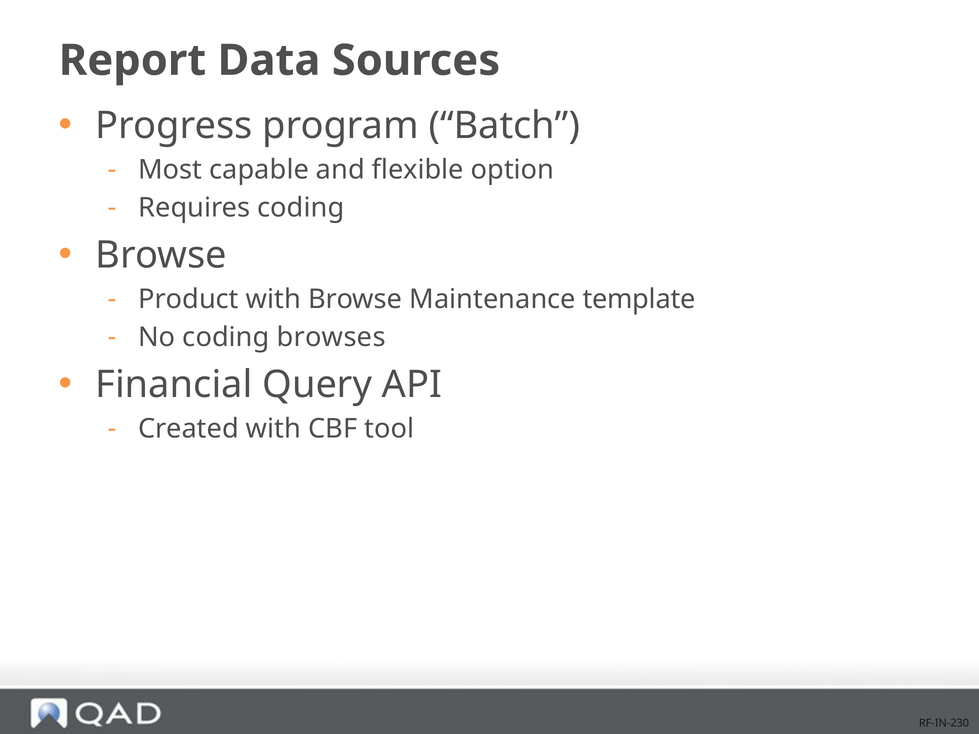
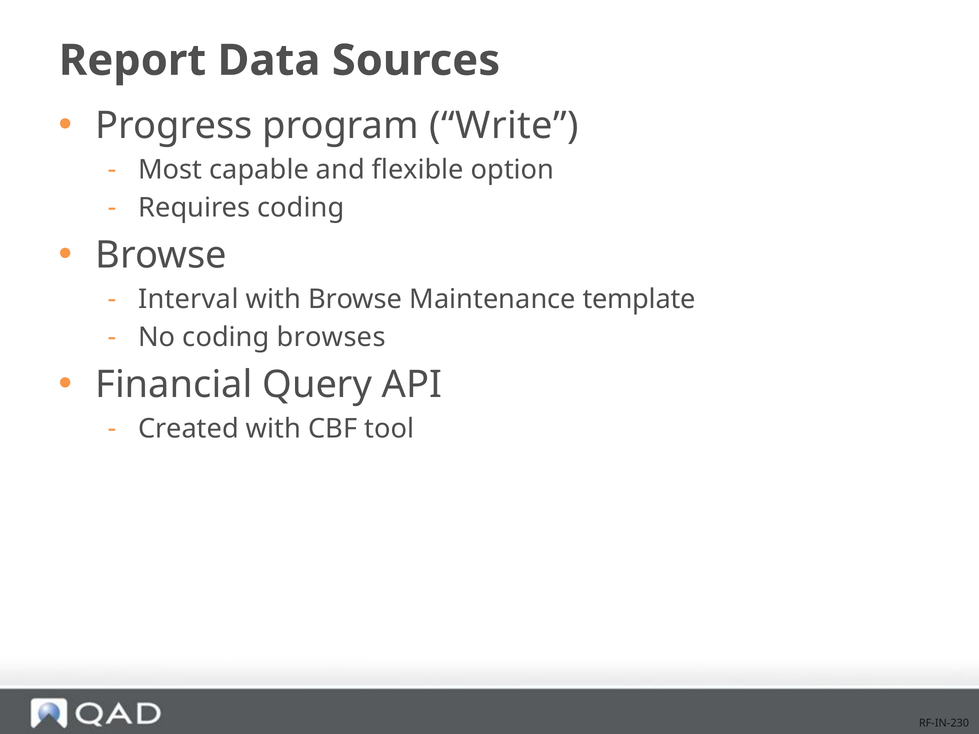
Batch: Batch -> Write (504, 126)
Product: Product -> Interval (188, 299)
